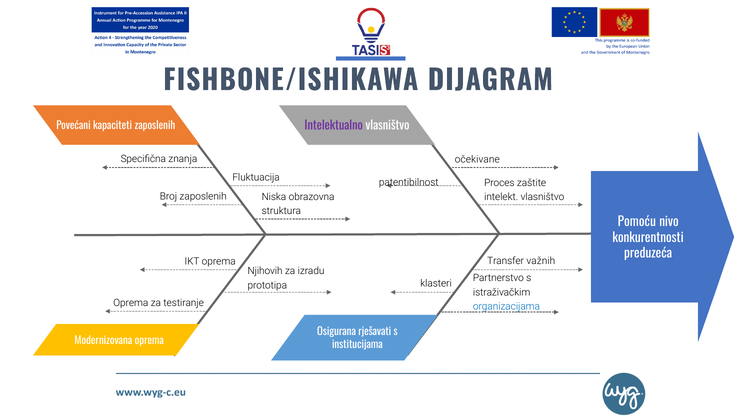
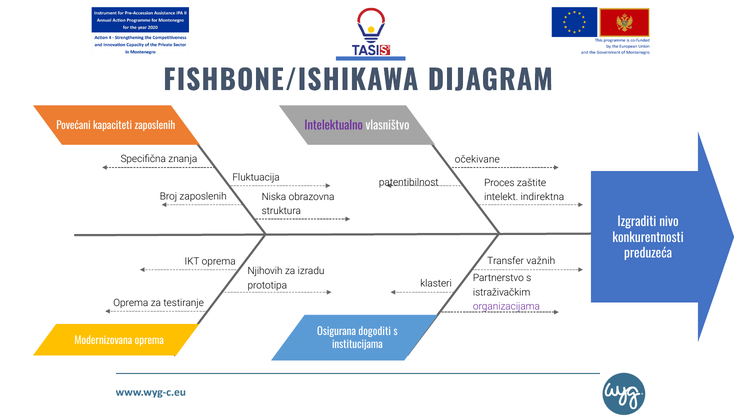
intelekt vlasništvo: vlasništvo -> indirektna (542, 197)
Pomoću: Pomoću -> Izgraditi (637, 222)
organizacijama colour: blue -> purple (506, 307)
rješavati: rješavati -> dogoditi (375, 331)
